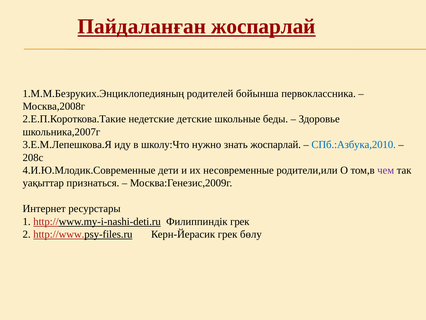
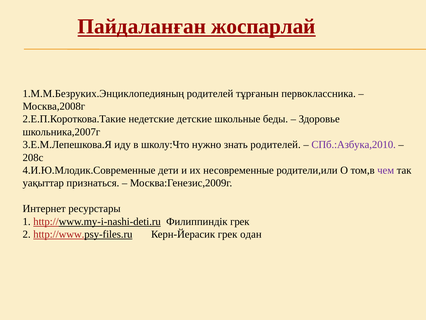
бойынша: бойынша -> тұрғанын (257, 93)
знать жоспарлай: жоспарлай -> родителей (276, 144)
СПб.:Азбука,2010 colour: blue -> purple (354, 144)
бөлу: бөлу -> одан (251, 234)
